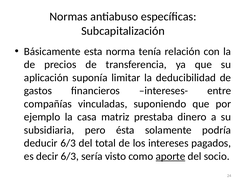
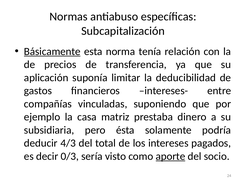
Básicamente underline: none -> present (52, 52)
deducir 6/3: 6/3 -> 4/3 (68, 144)
decir 6/3: 6/3 -> 0/3 (70, 157)
